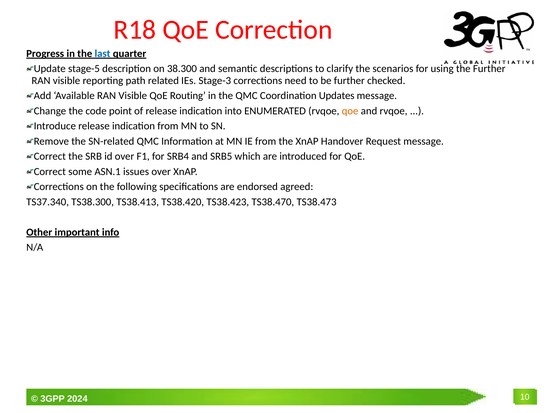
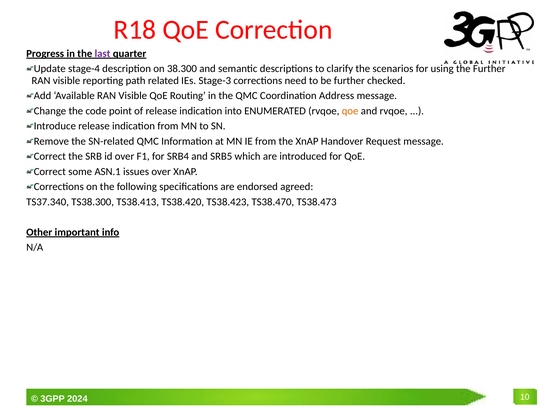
last colour: blue -> purple (103, 53)
stage-5: stage-5 -> stage-4 (84, 69)
Updates: Updates -> Address (337, 96)
